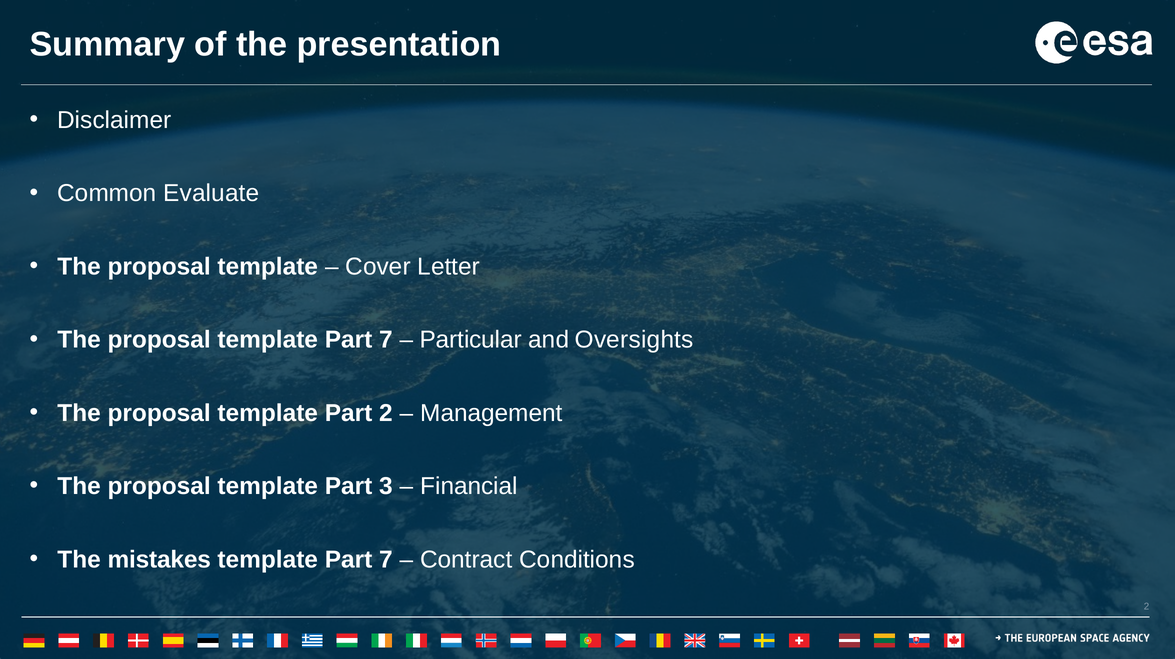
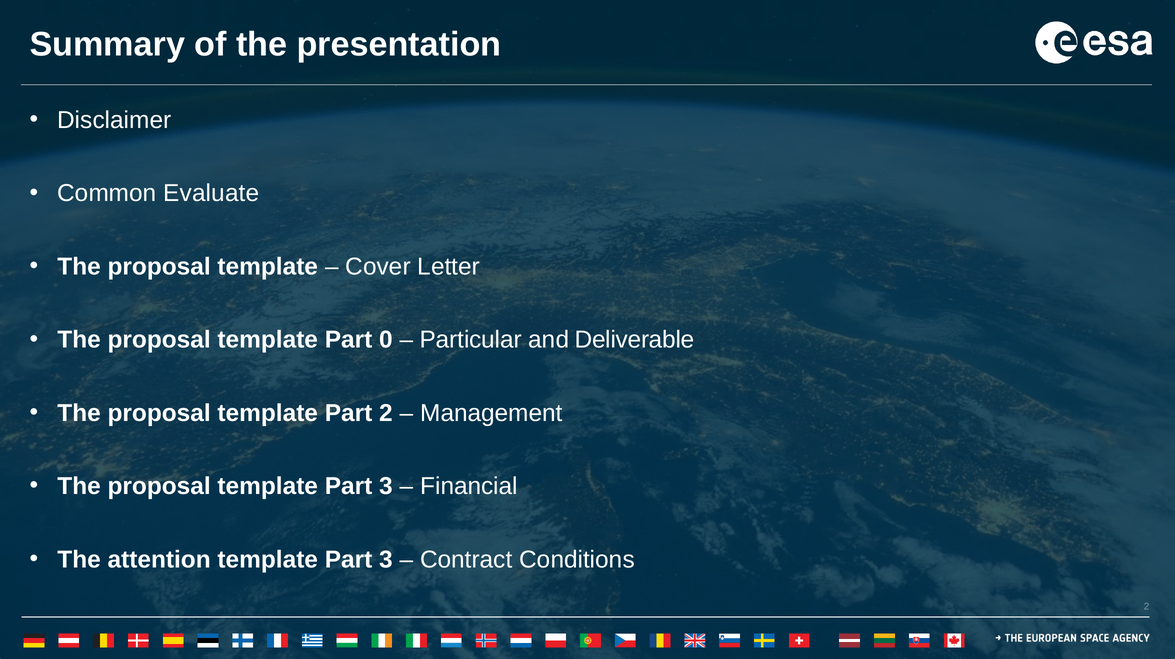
proposal template Part 7: 7 -> 0 (386, 340)
Oversights: Oversights -> Deliverable (634, 340)
mistakes: mistakes -> attention (159, 560)
7: 7 -> 3 (386, 560)
